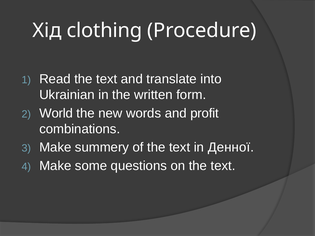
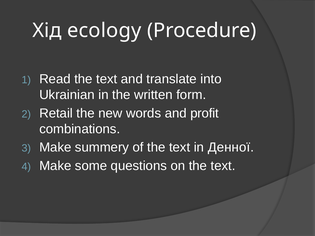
clothing: clothing -> ecology (104, 31)
World: World -> Retail (56, 113)
